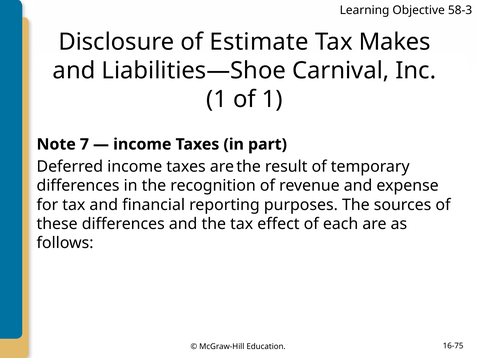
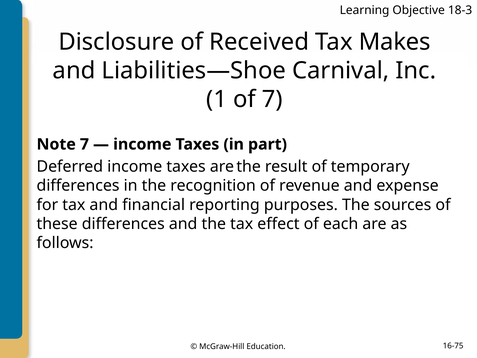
58-3: 58-3 -> 18-3 (460, 10)
Estimate: Estimate -> Received (259, 42)
of 1: 1 -> 7 (272, 99)
